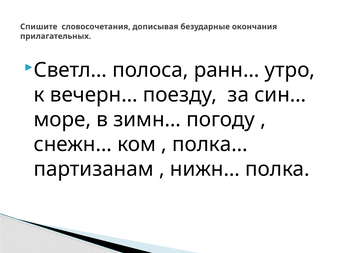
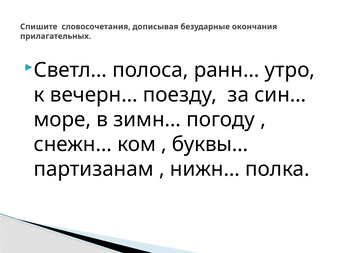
полка…: полка… -> буквы… (210, 144)
